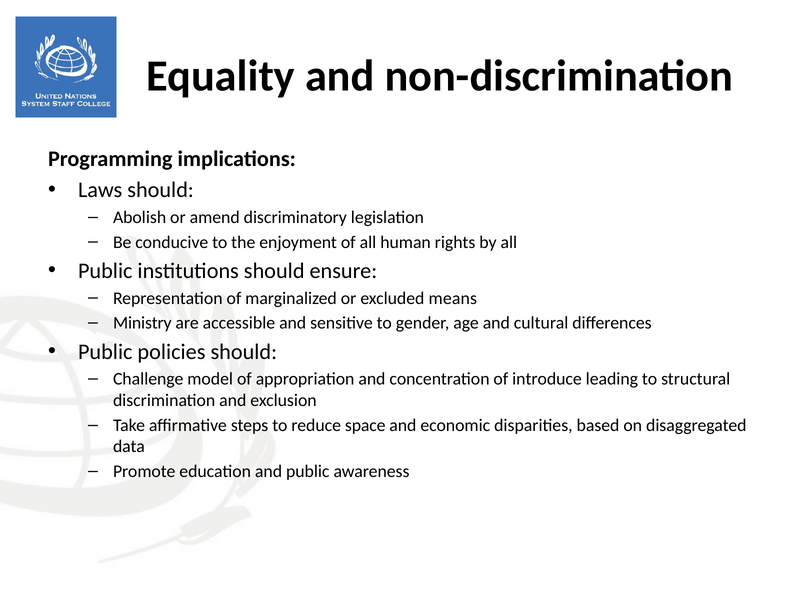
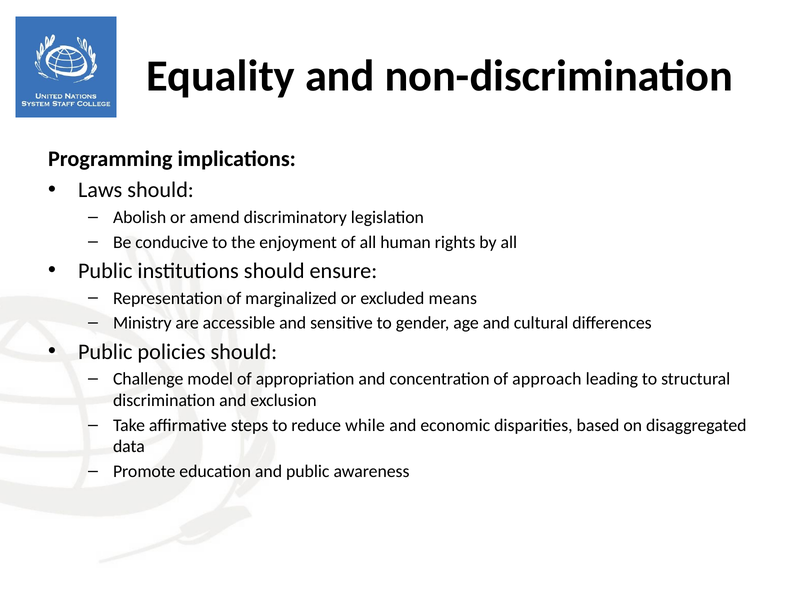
introduce: introduce -> approach (547, 379)
space: space -> while (365, 425)
